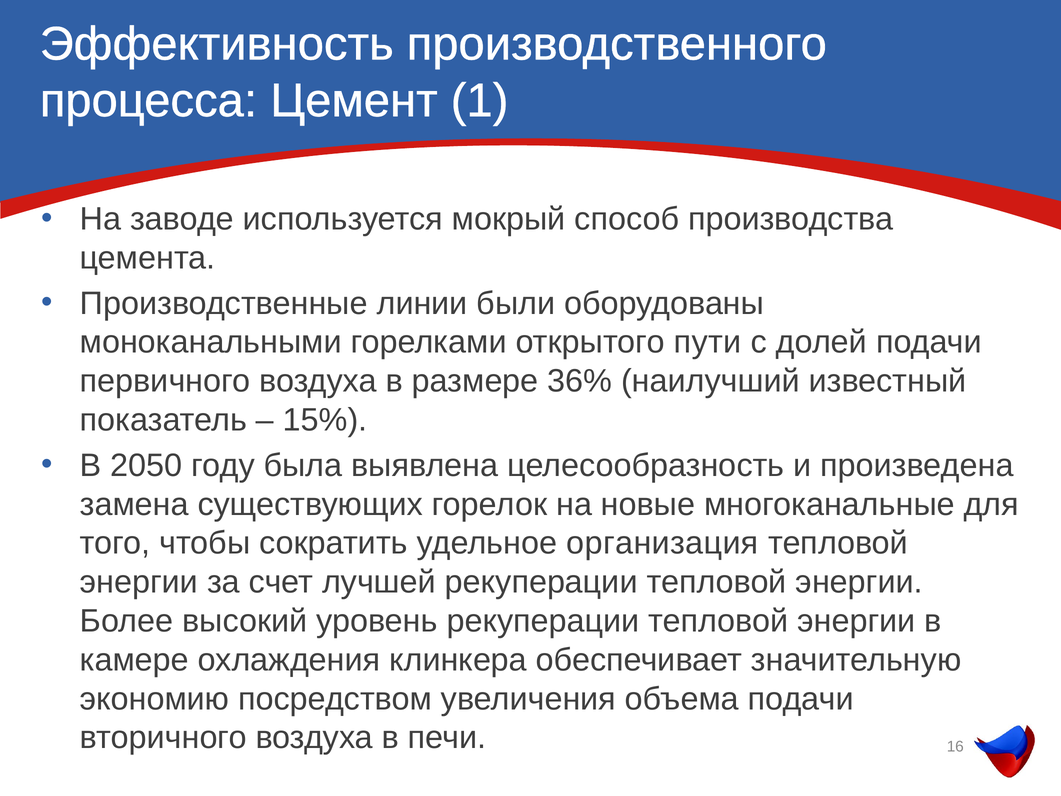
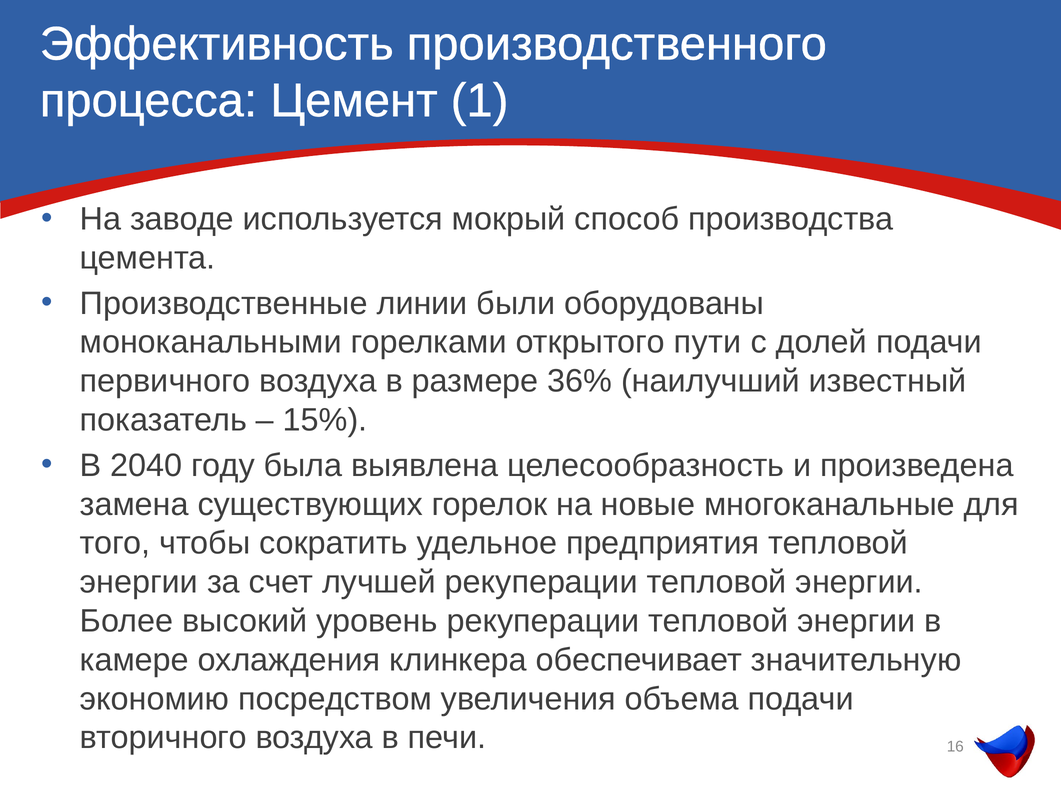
2050: 2050 -> 2040 (146, 465)
организация: организация -> предприятия (663, 543)
